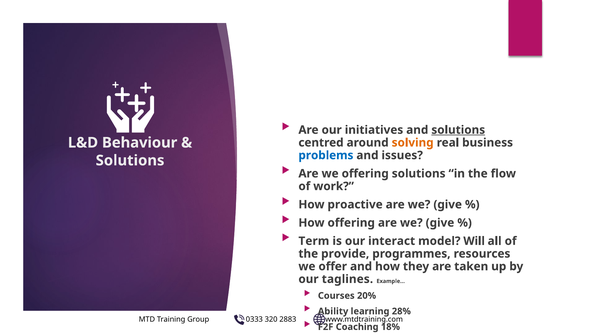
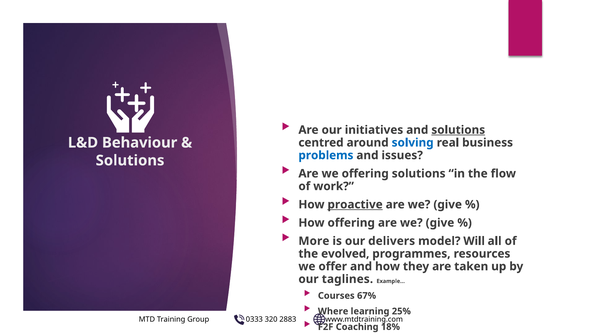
solving colour: orange -> blue (413, 143)
proactive underline: none -> present (355, 205)
Term: Term -> More (314, 241)
interact: interact -> delivers (392, 241)
provide: provide -> evolved (345, 254)
20%: 20% -> 67% (367, 296)
Ability: Ability -> Where (333, 311)
28%: 28% -> 25% (401, 311)
